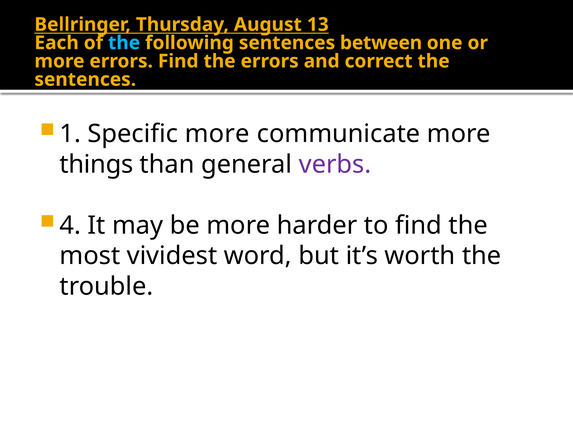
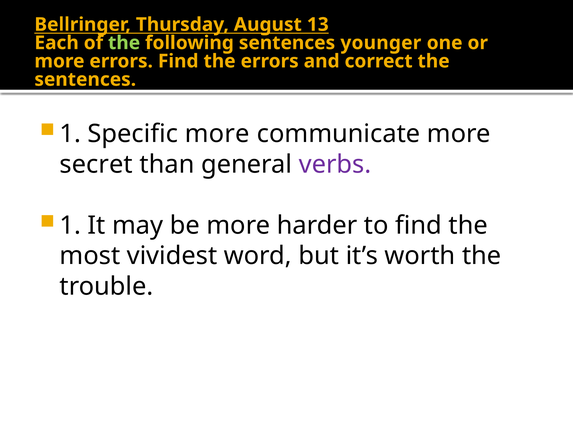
the colour: light blue -> light green (124, 43)
between: between -> younger (381, 43)
things: things -> secret (96, 165)
4: 4 -> 1 (70, 226)
